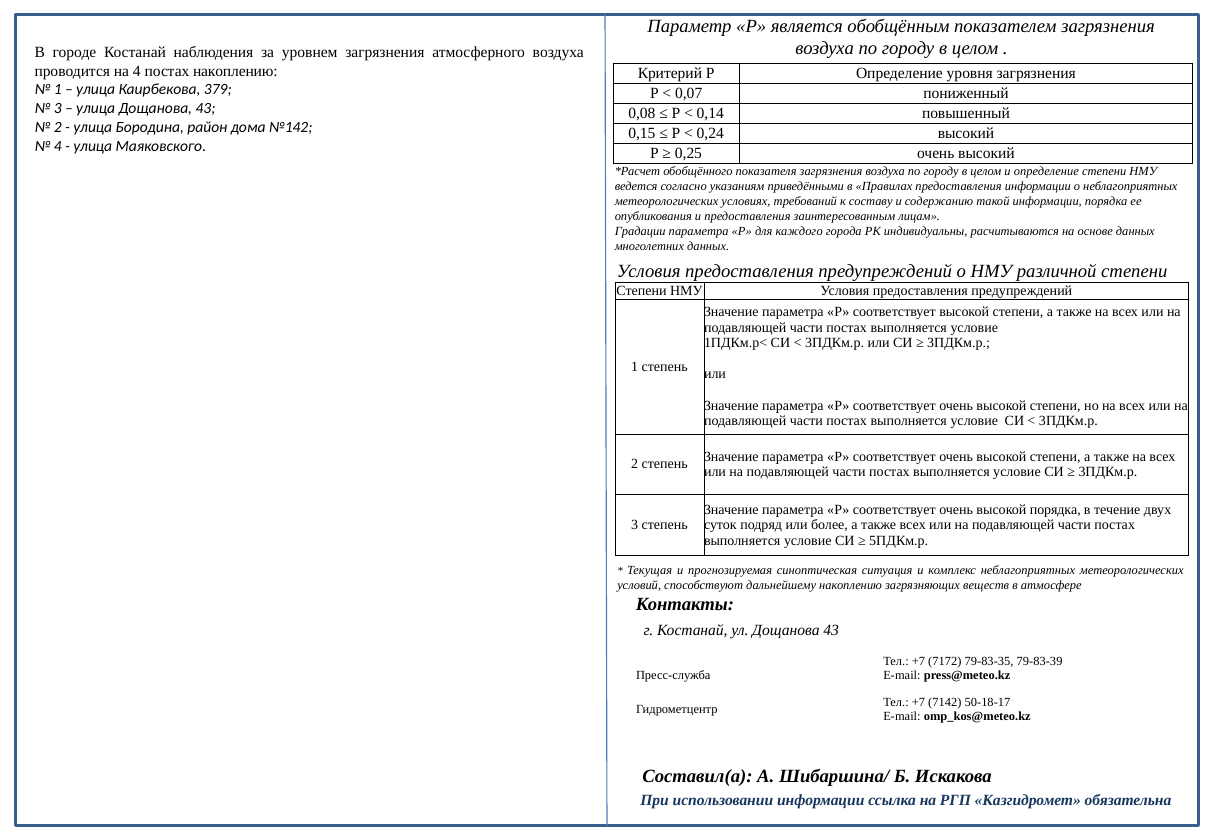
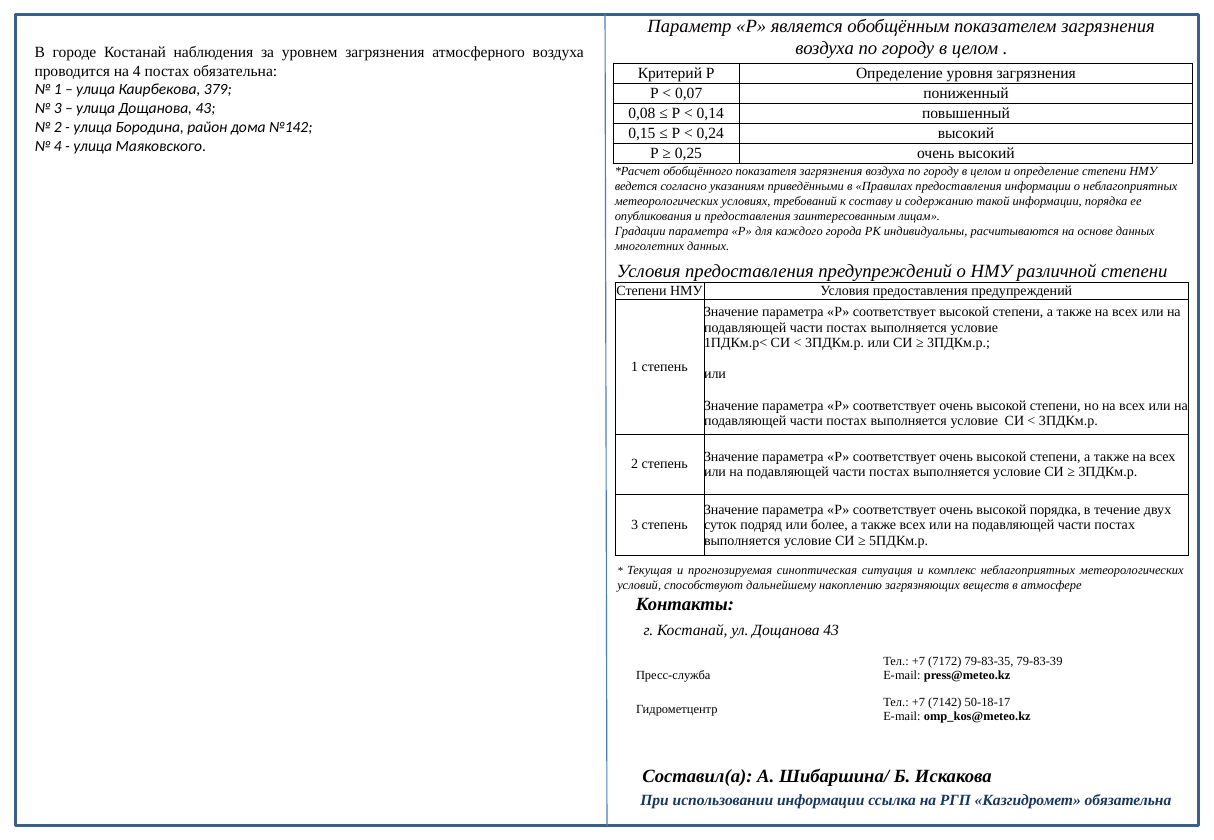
постах накоплению: накоплению -> обязательна (235, 71)
